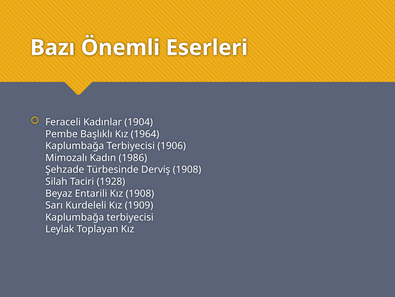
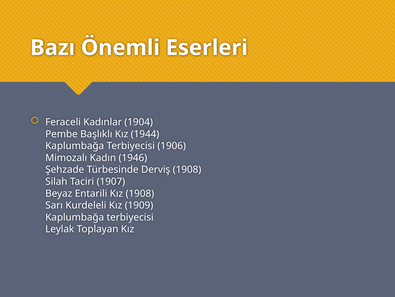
1964: 1964 -> 1944 (145, 134)
1986: 1986 -> 1946 (133, 157)
1928: 1928 -> 1907 (111, 181)
